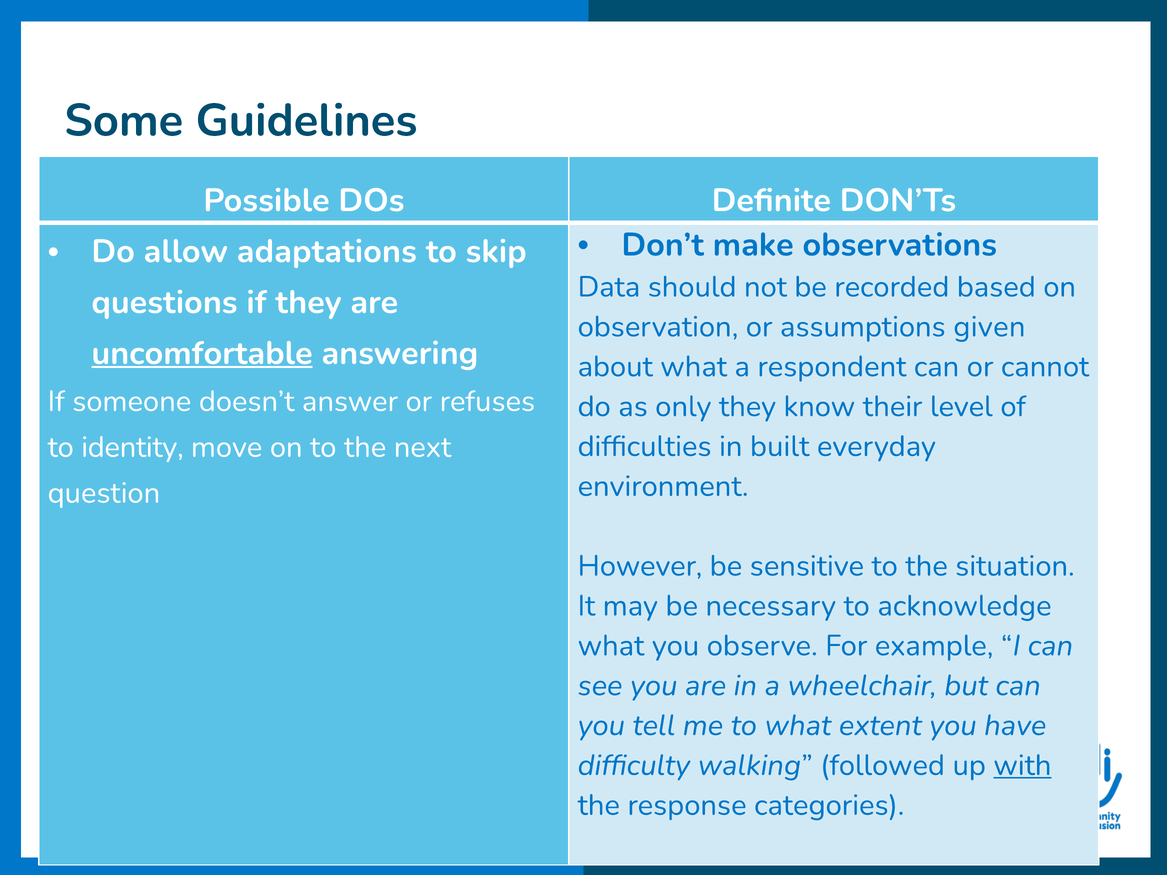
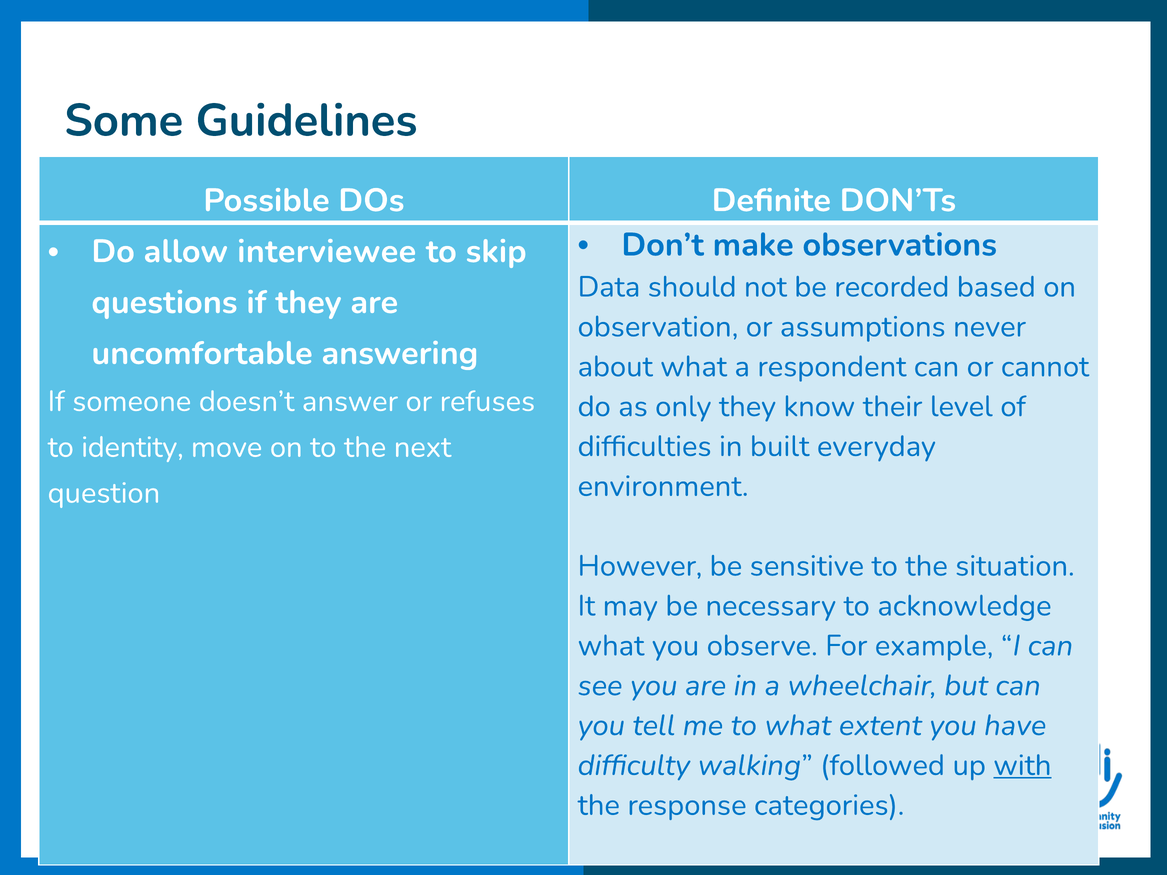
adaptations: adaptations -> interviewee (327, 251)
given: given -> never (990, 327)
uncomfortable underline: present -> none (202, 353)
